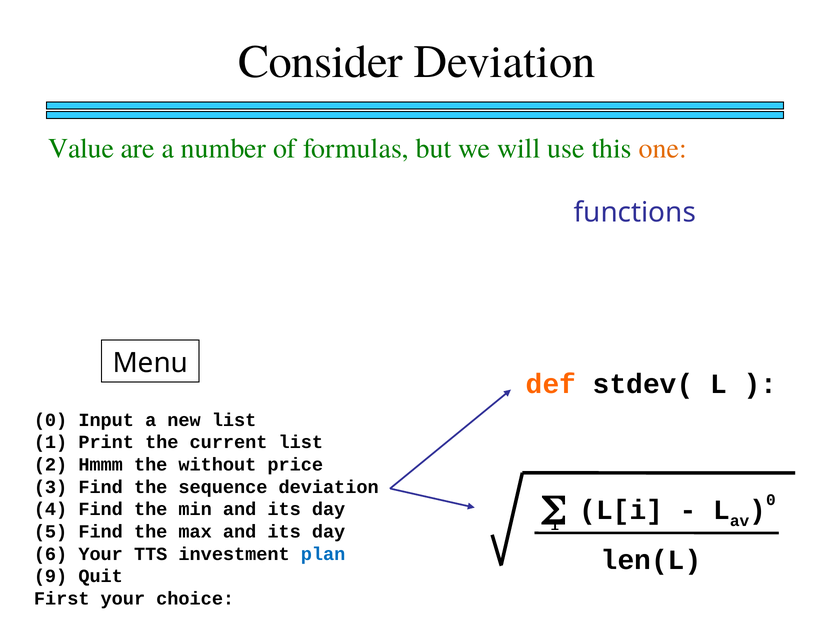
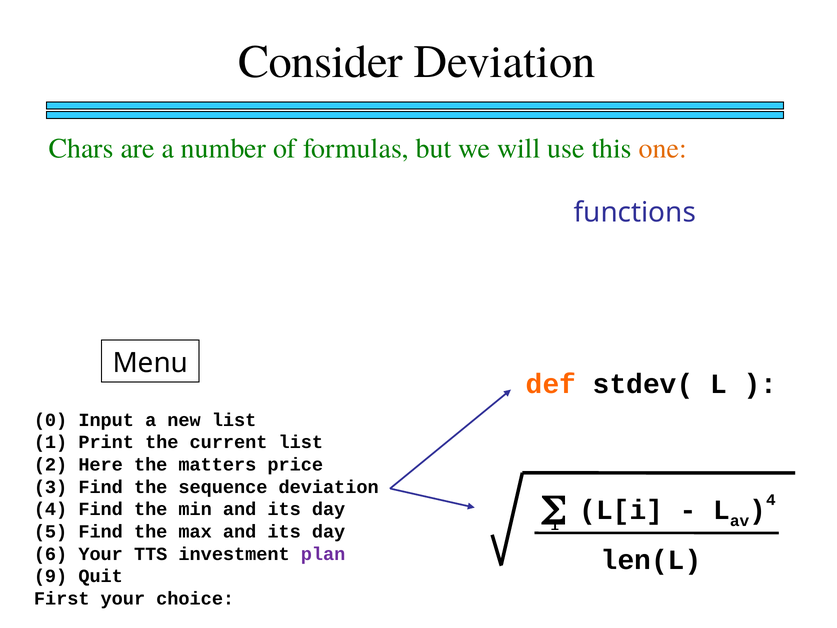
Value: Value -> Chars (81, 149)
Hmmm: Hmmm -> Here (101, 464)
without: without -> matters (217, 464)
0: 0 -> 4 (771, 500)
plan colour: blue -> purple (323, 554)
